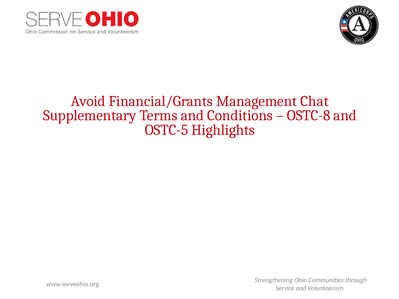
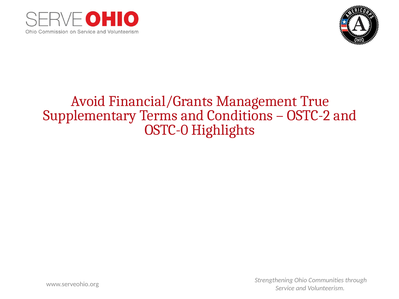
Chat: Chat -> True (315, 101)
OSTC-8: OSTC-8 -> OSTC-2 (309, 116)
OSTC-5: OSTC-5 -> OSTC-0 (166, 130)
